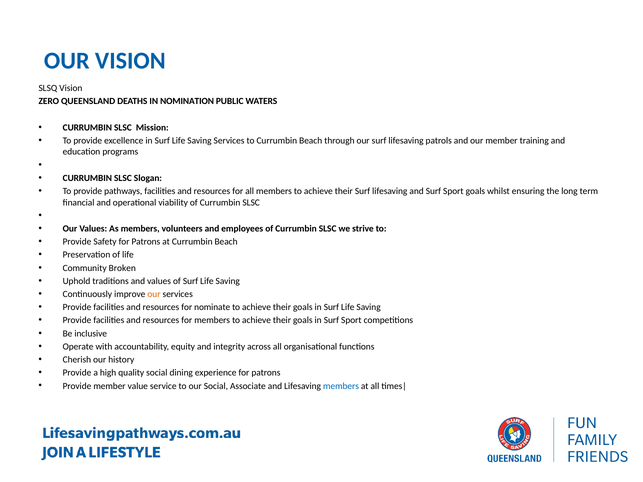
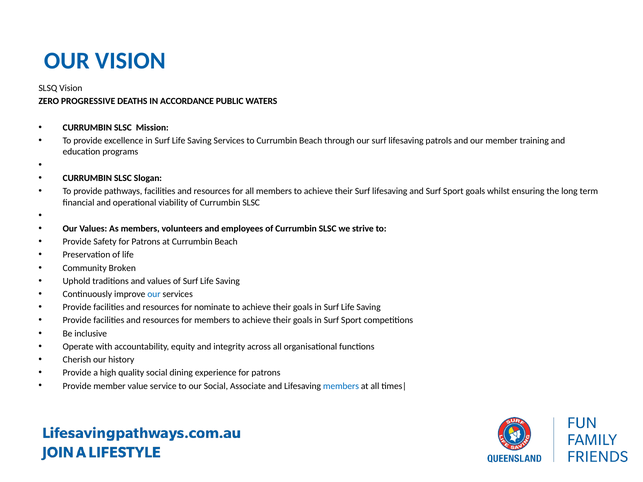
QUEENSLAND: QUEENSLAND -> PROGRESSIVE (88, 101)
NOMINATION: NOMINATION -> ACCORDANCE (187, 101)
our colour: orange -> blue (154, 294)
